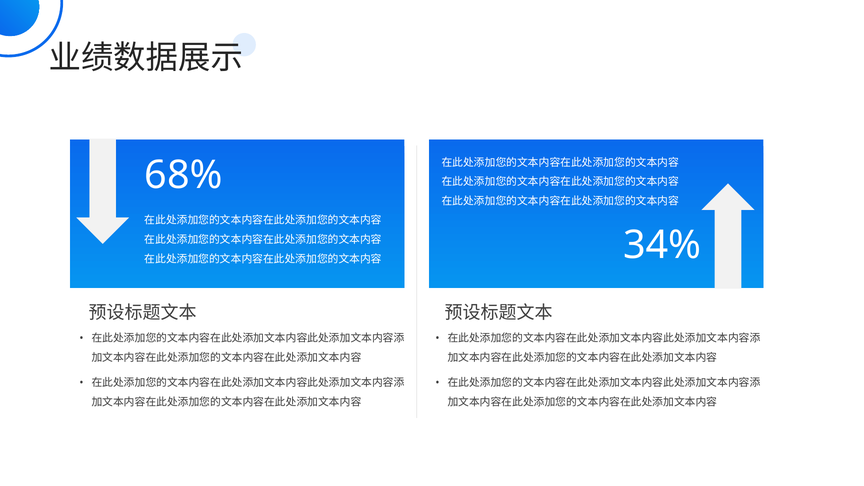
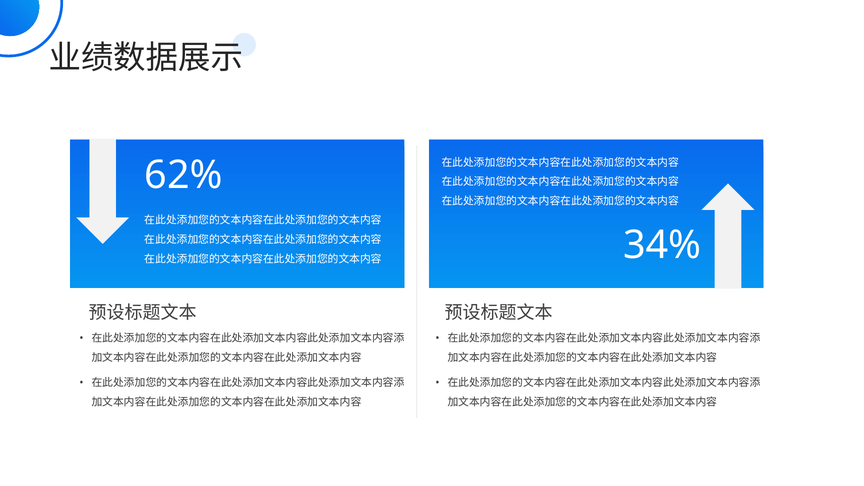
68%: 68% -> 62% (183, 175)
